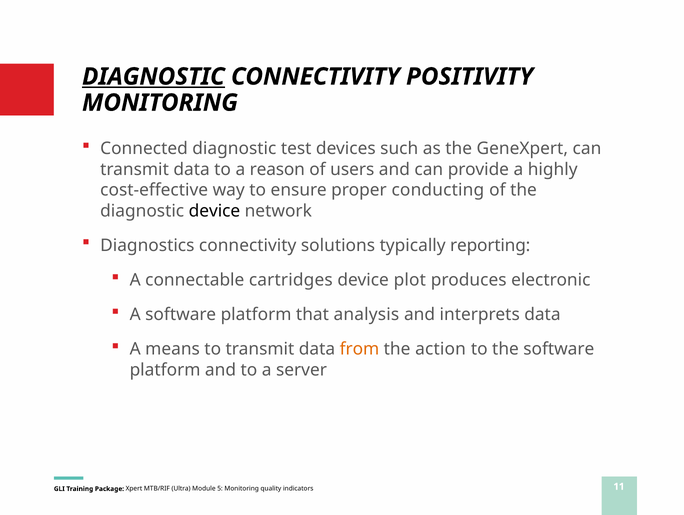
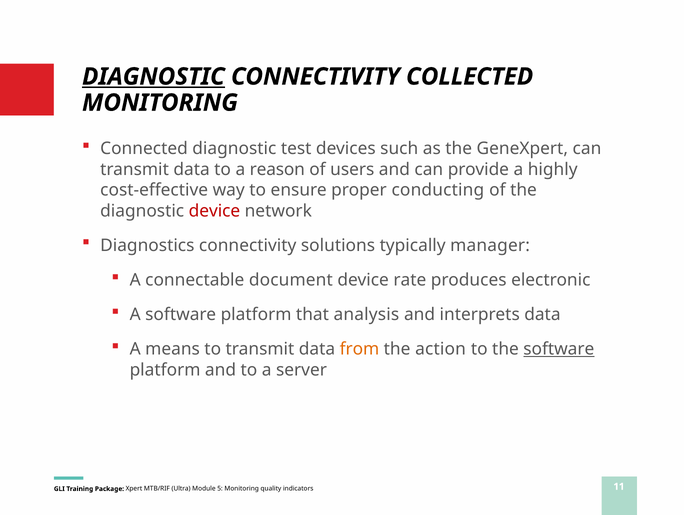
POSITIVITY: POSITIVITY -> COLLECTED (470, 77)
device colour: black -> red (214, 211)
reporting: reporting -> manager (490, 245)
cartridges: cartridges -> document (291, 280)
plot: plot -> rate (410, 280)
software underline: none -> present (559, 349)
